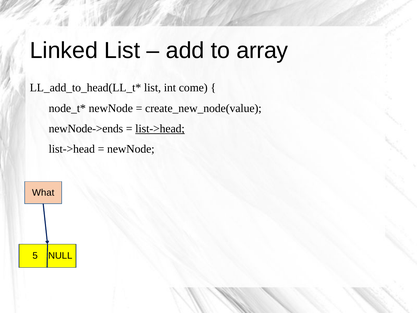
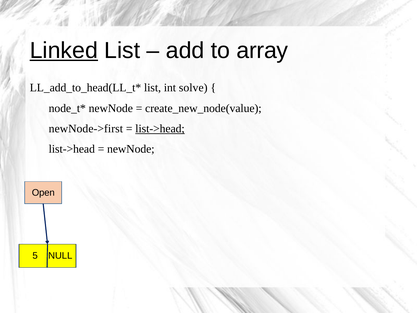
Linked underline: none -> present (64, 50)
come: come -> solve (193, 88)
newNode->ends: newNode->ends -> newNode->first (86, 129)
What: What -> Open (43, 192)
